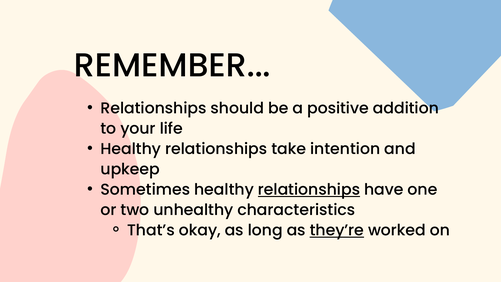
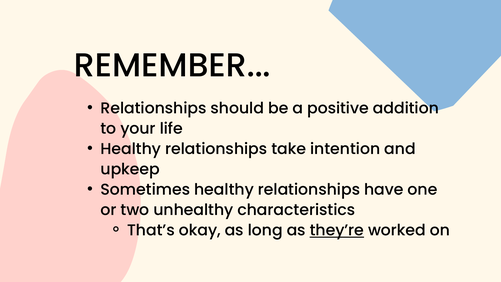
relationships underline: present -> none (309, 190)
